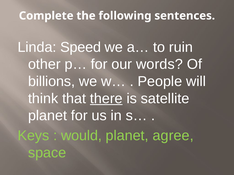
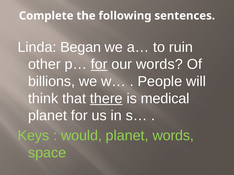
Speed: Speed -> Began (81, 47)
for underline: none -> present (99, 64)
satellite: satellite -> medical (165, 99)
planet agree: agree -> words (173, 136)
